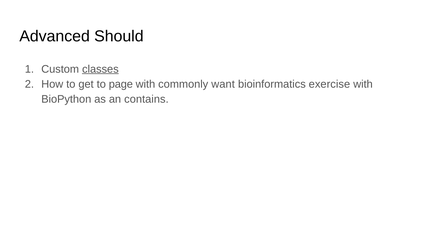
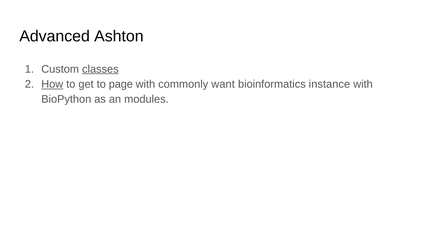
Should: Should -> Ashton (119, 36)
How underline: none -> present (52, 84)
exercise: exercise -> instance (329, 84)
contains: contains -> modules (146, 99)
